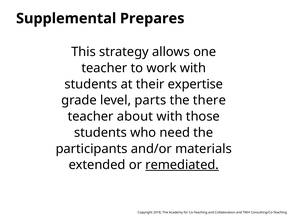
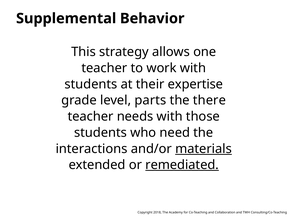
Prepares: Prepares -> Behavior (152, 18)
about: about -> needs (135, 116)
participants: participants -> interactions (92, 148)
materials underline: none -> present (204, 148)
